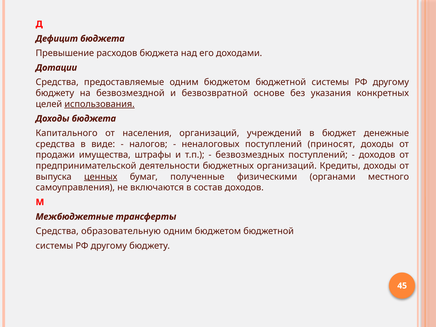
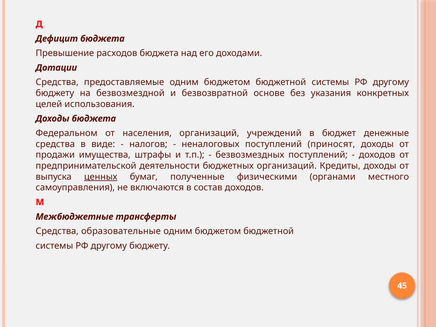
использования underline: present -> none (100, 104)
Капитального: Капитального -> Федеральном (67, 133)
образовательную: образовательную -> образовательные (121, 231)
